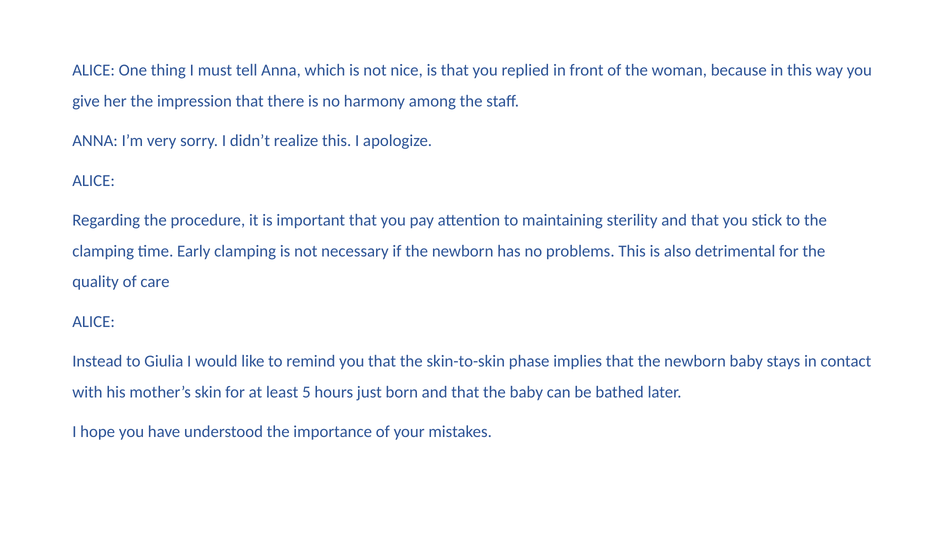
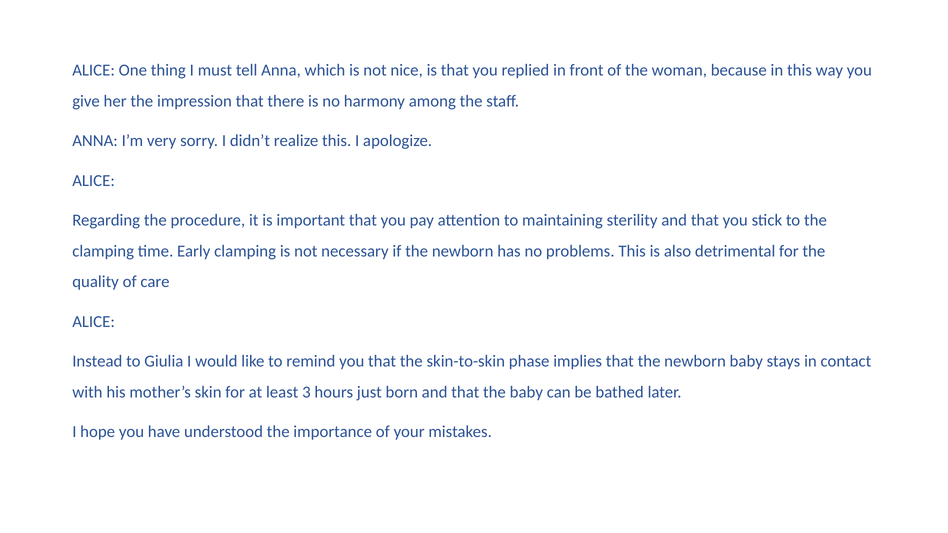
5: 5 -> 3 (306, 392)
